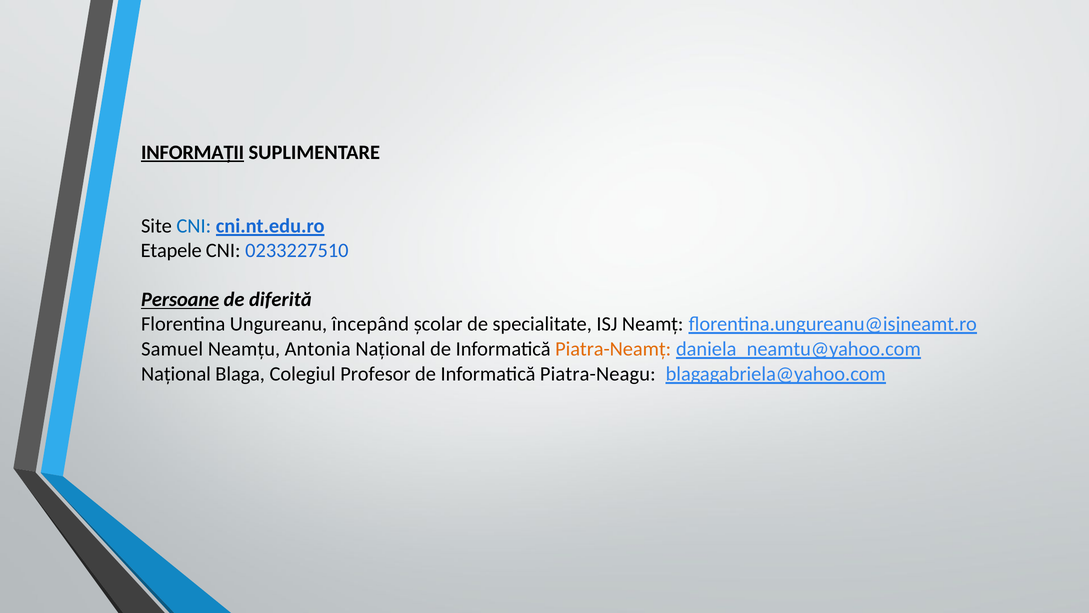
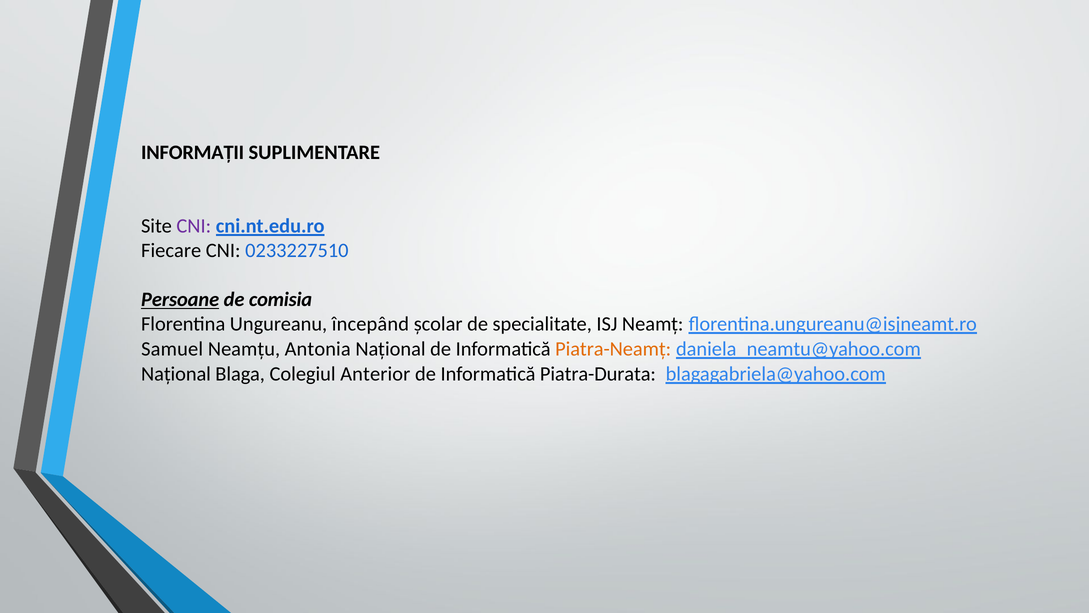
INFORMAȚII underline: present -> none (193, 152)
CNI colour: blue -> purple (194, 226)
Etapele: Etapele -> Fiecare (171, 250)
diferită: diferită -> comisia (281, 299)
Profesor: Profesor -> Anterior (375, 374)
Piatra-Neagu: Piatra-Neagu -> Piatra-Durata (598, 374)
